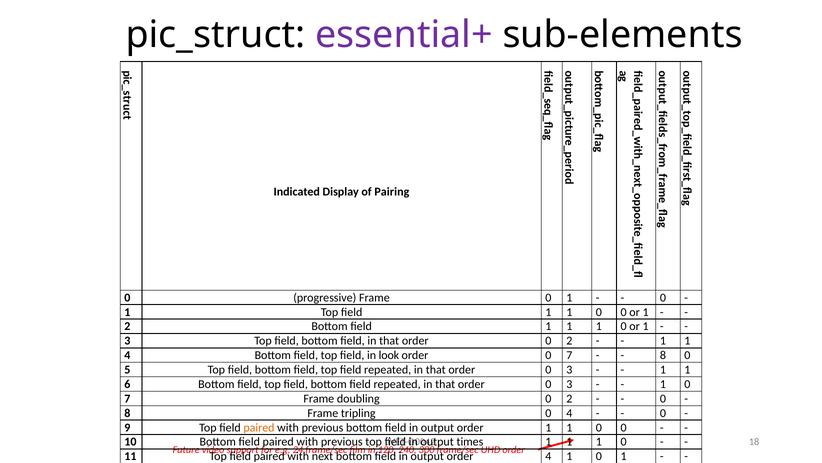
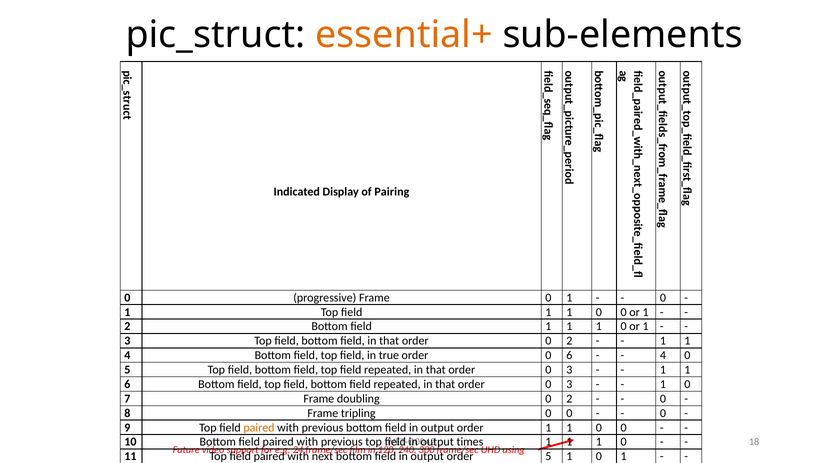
essential+ colour: purple -> orange (404, 35)
look: look -> true (389, 355)
order 0 7: 7 -> 6 (569, 355)
8: 8 -> 4 (663, 355)
tripling 0 4: 4 -> 0 (569, 413)
UHD order: order -> using (514, 449)
4: 4 -> 5 (548, 456)
